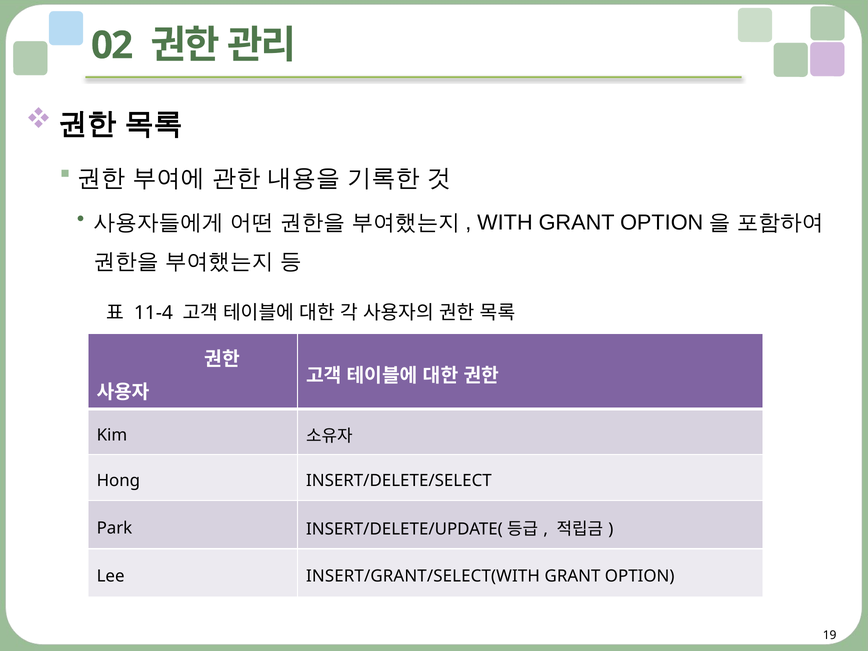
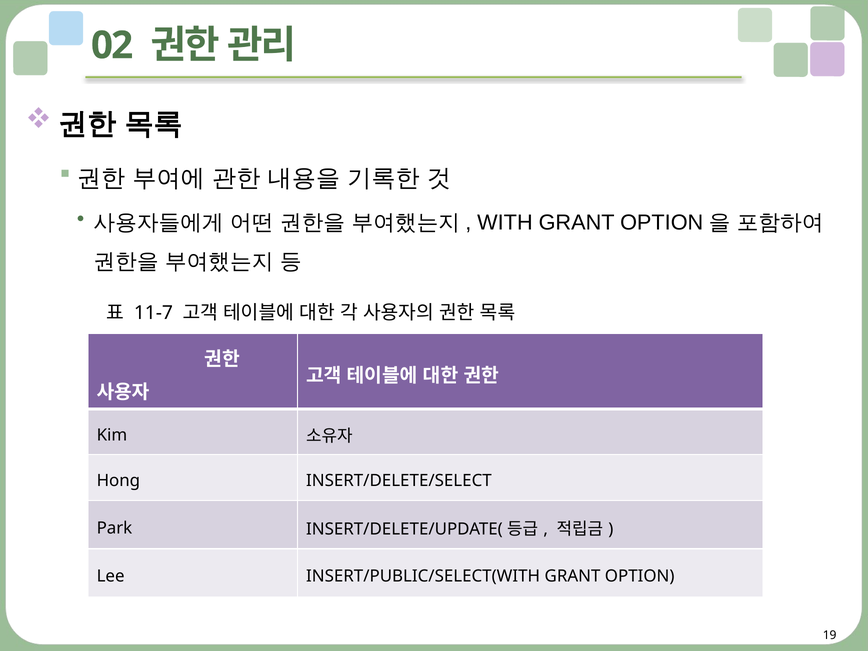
11-4: 11-4 -> 11-7 (153, 313)
INSERT/GRANT/SELECT(WITH: INSERT/GRANT/SELECT(WITH -> INSERT/PUBLIC/SELECT(WITH (423, 576)
